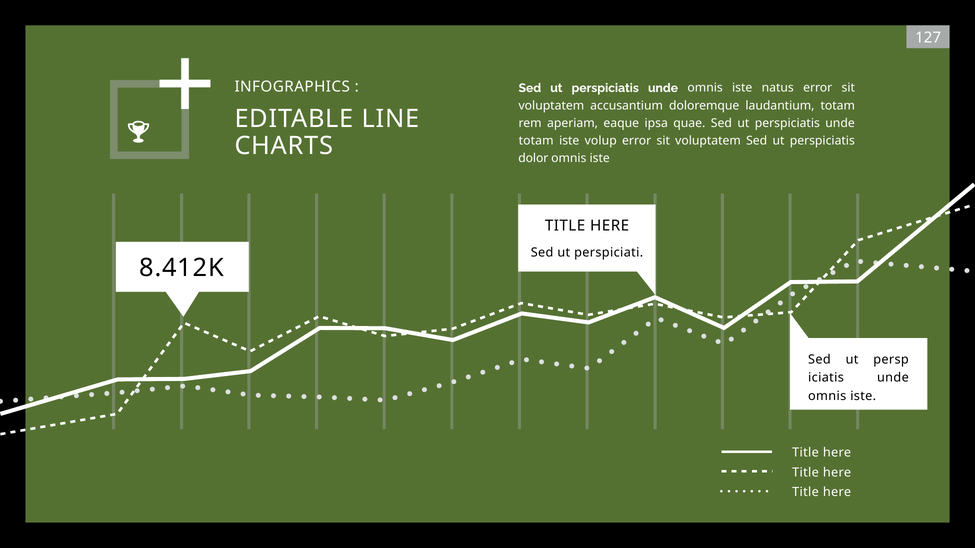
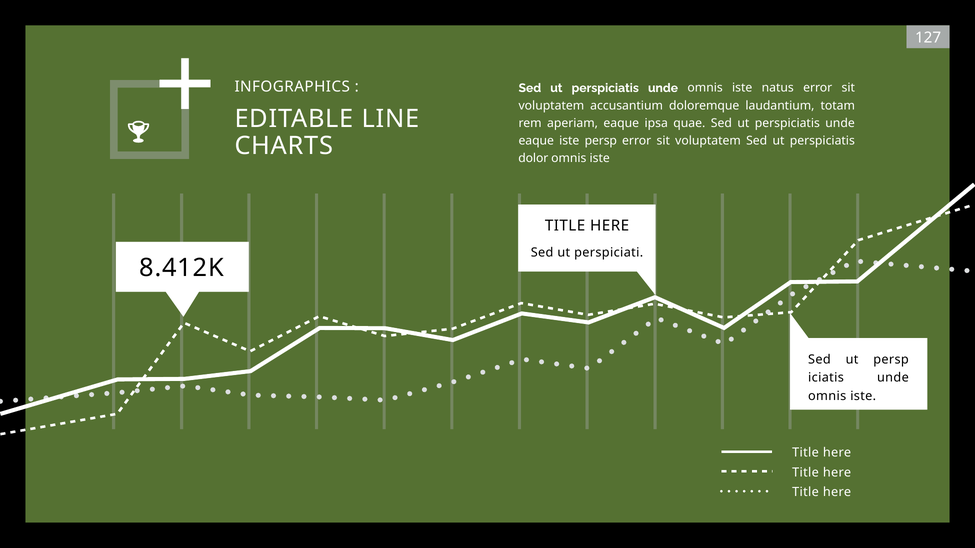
totam: totam -> eaque (536, 141)
iste volup: volup -> persp (601, 141)
